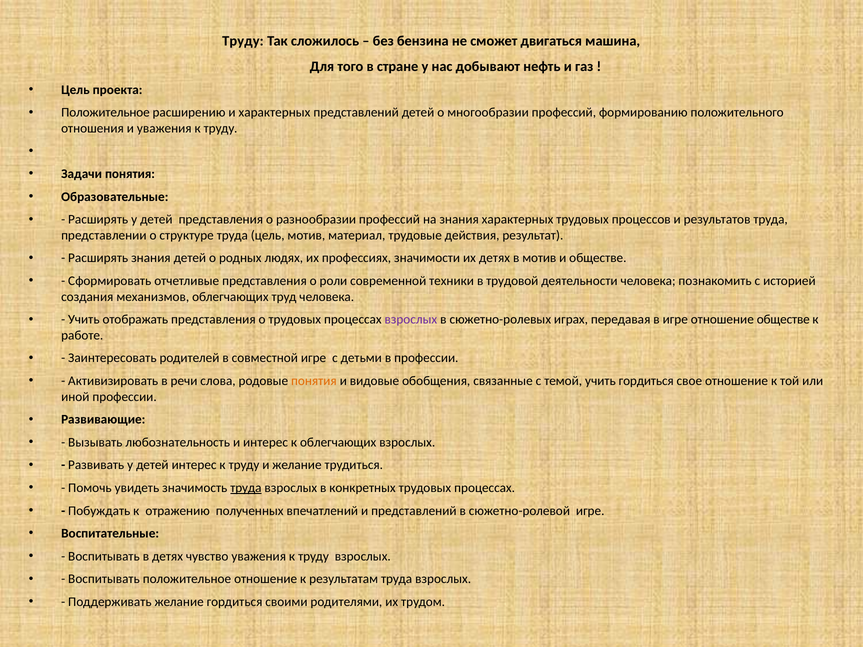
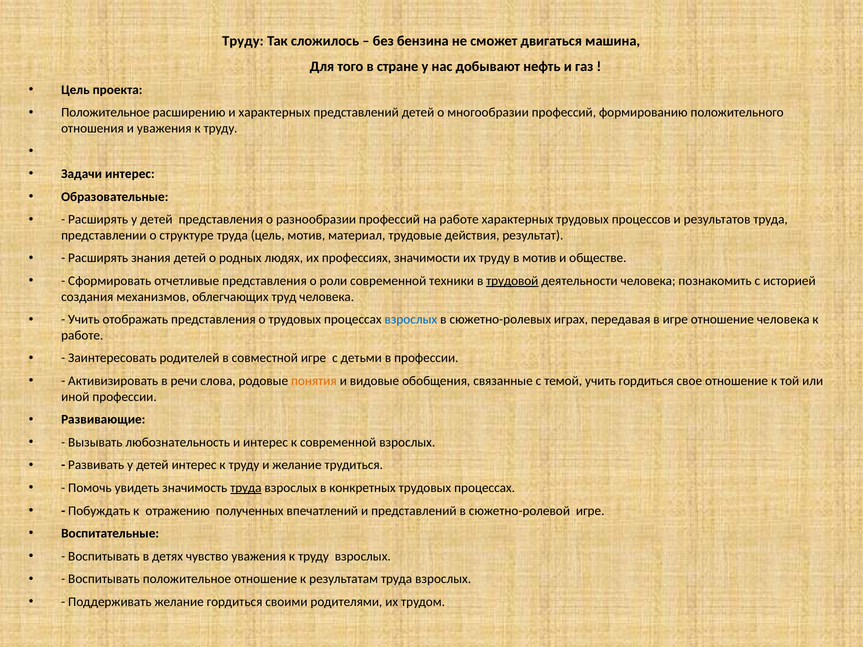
Задачи понятия: понятия -> интерес (130, 174)
на знания: знания -> работе (459, 220)
их детях: детях -> труду (495, 258)
трудовой underline: none -> present (512, 281)
взрослых colour: purple -> blue (411, 320)
отношение обществе: обществе -> человека (783, 320)
к облегчающих: облегчающих -> современной (338, 443)
